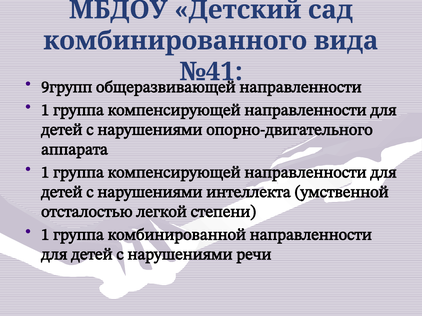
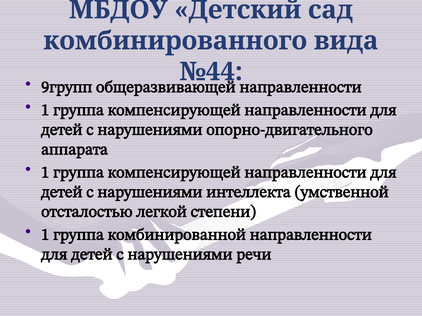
№41: №41 -> №44 (211, 72)
